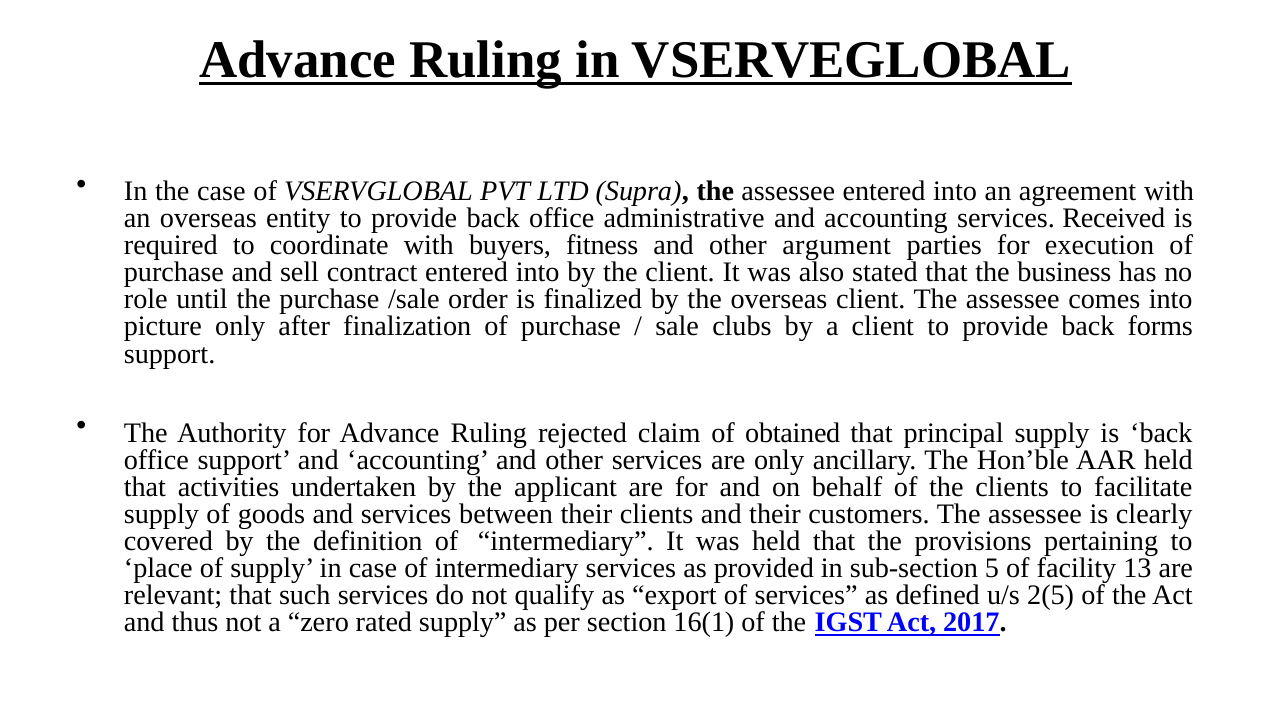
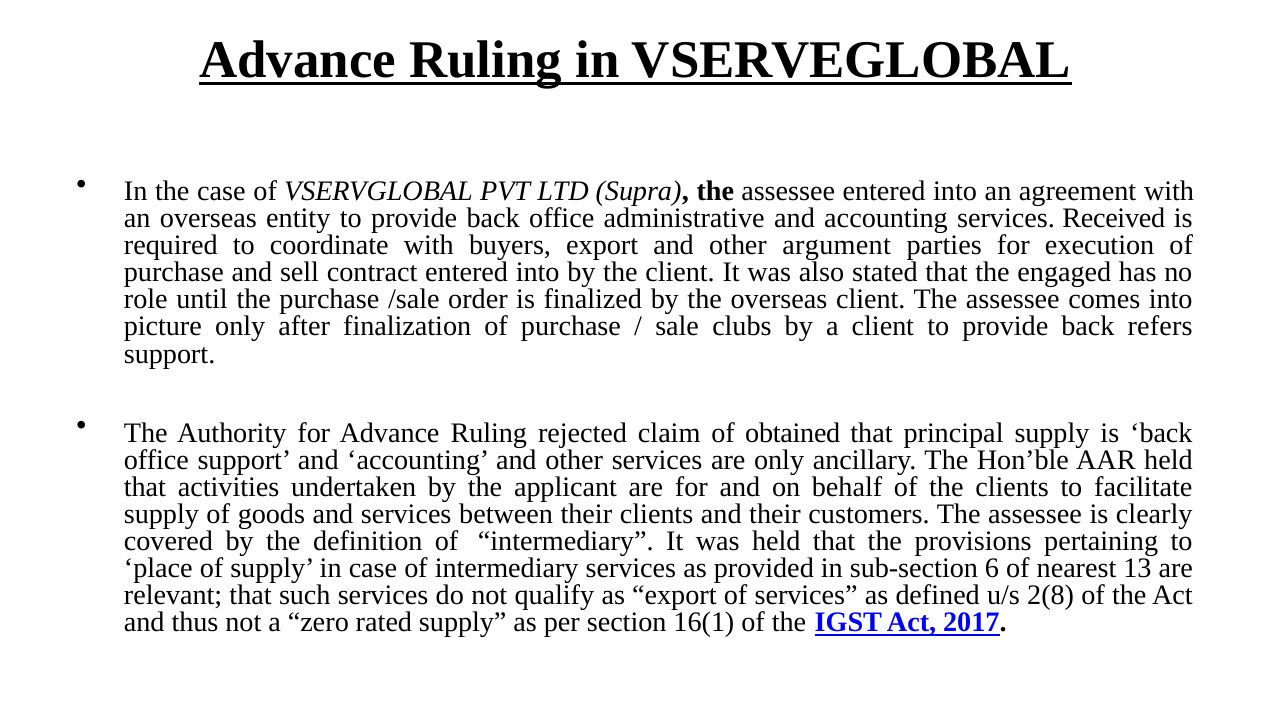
buyers fitness: fitness -> export (602, 245)
business: business -> engaged (1064, 272)
forms: forms -> refers (1160, 327)
5: 5 -> 6 (992, 568)
facility: facility -> nearest (1077, 568)
2(5: 2(5 -> 2(8 (1051, 595)
